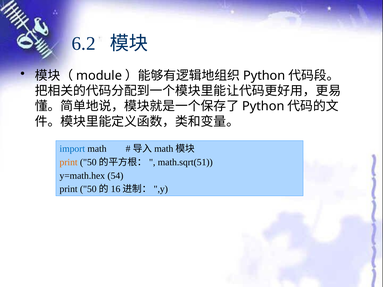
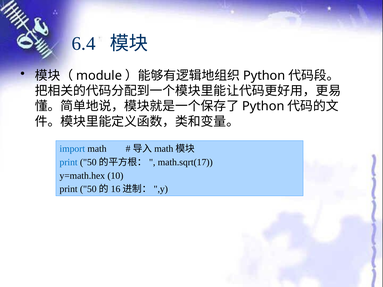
6.2: 6.2 -> 6.4 (84, 44)
print colour: orange -> blue (69, 162)
math.sqrt(51: math.sqrt(51 -> math.sqrt(17 (185, 162)
54: 54 -> 10 (115, 176)
